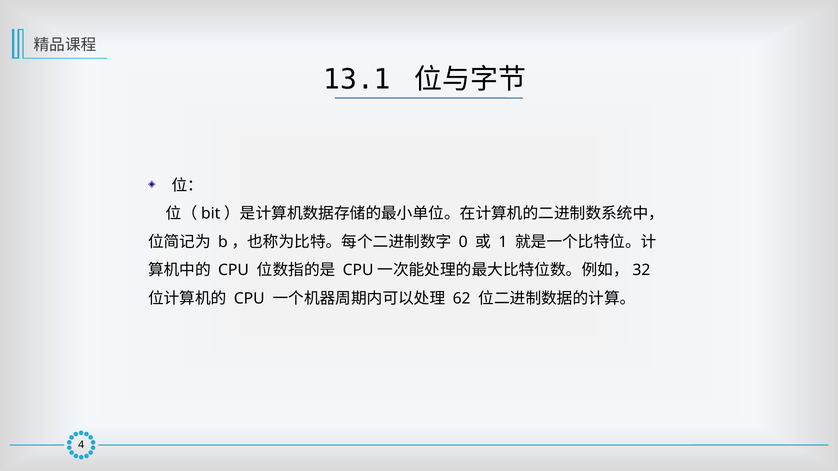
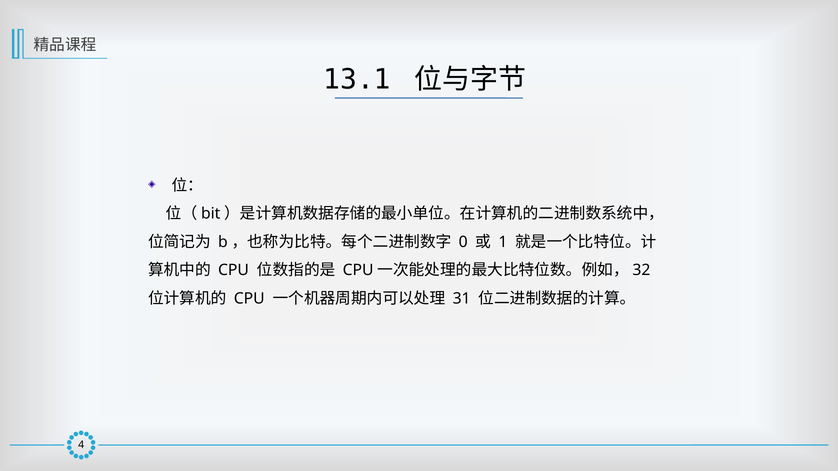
62: 62 -> 31 (462, 299)
